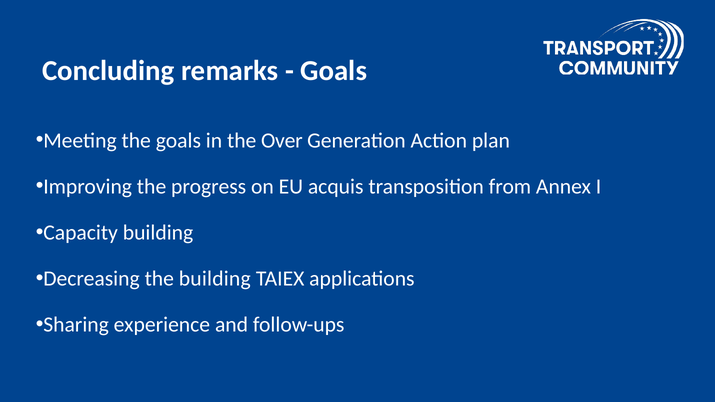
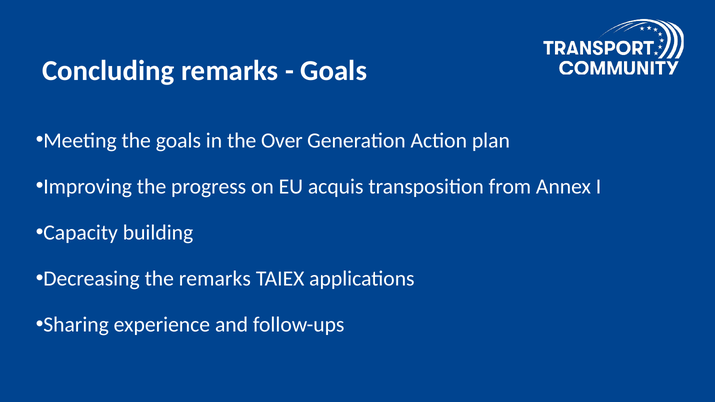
the building: building -> remarks (215, 279)
